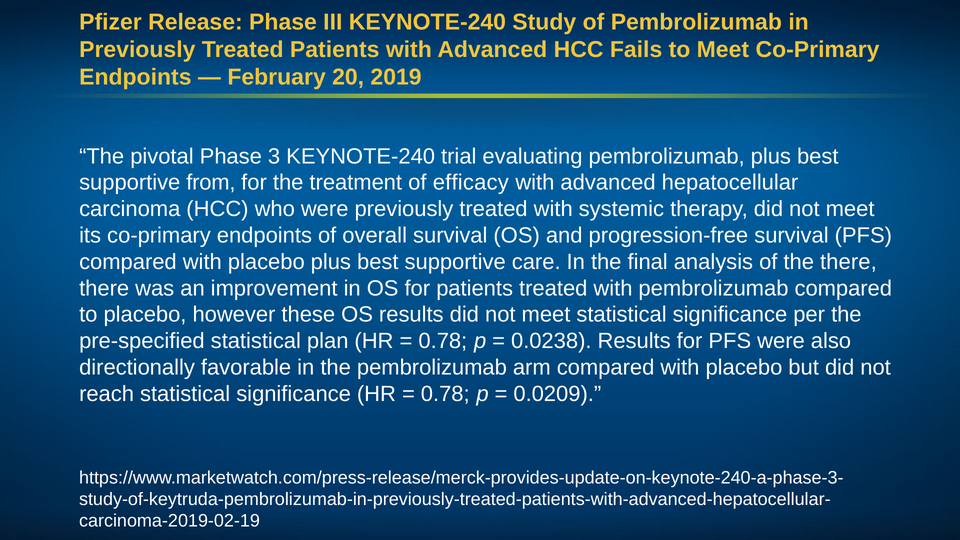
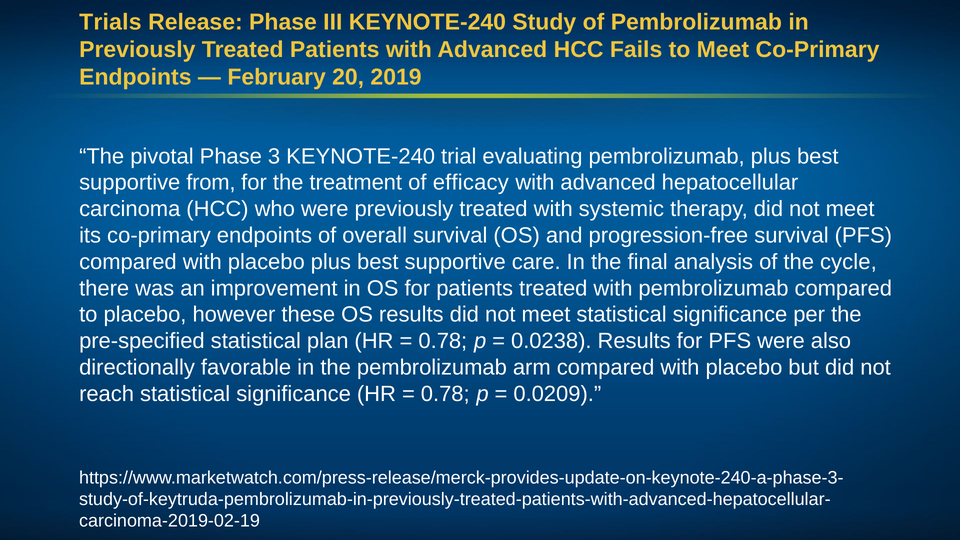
Pfizer: Pfizer -> Trials (110, 22)
the there: there -> cycle (848, 262)
